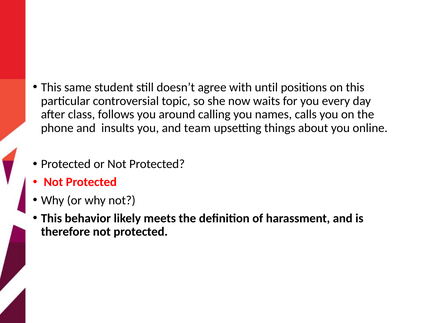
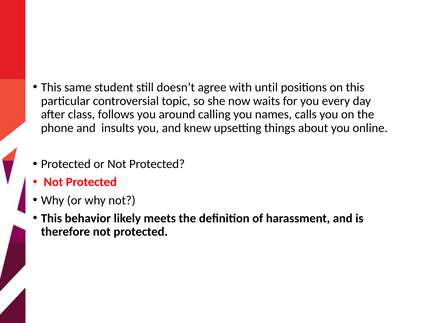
team: team -> knew (198, 128)
